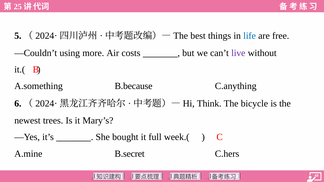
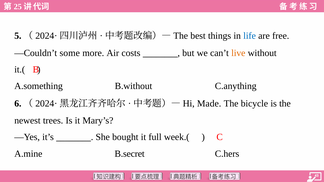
using: using -> some (70, 53)
live colour: purple -> orange (238, 53)
B.because: B.because -> B.without (134, 86)
Think: Think -> Made (209, 104)
